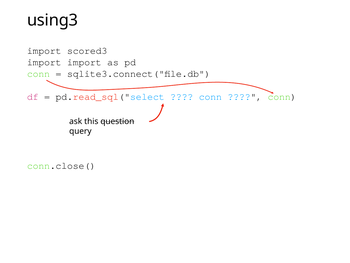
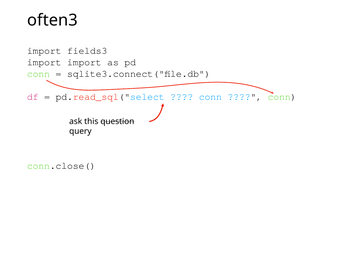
using3: using3 -> often3 (52, 20)
scored3: scored3 -> fields3 (87, 51)
